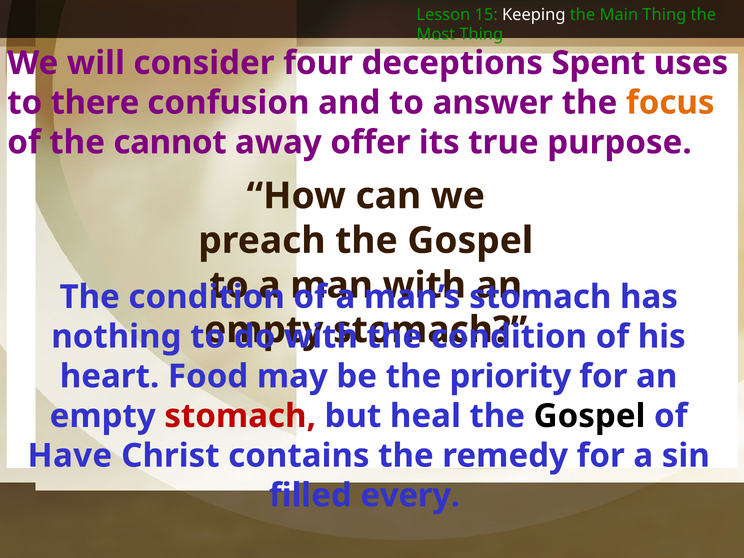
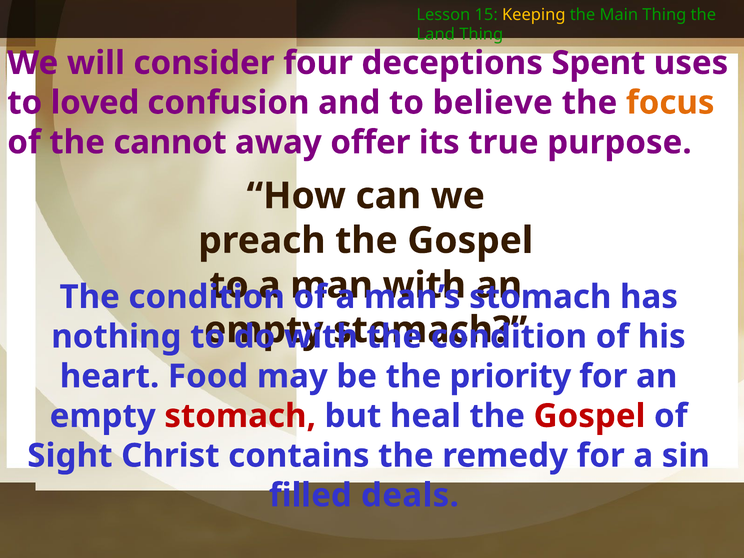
Keeping colour: white -> yellow (534, 15)
Most: Most -> Land (436, 35)
there: there -> loved (95, 103)
answer: answer -> believe (493, 103)
Gospel colour: black -> red (590, 416)
Have: Have -> Sight (70, 456)
every: every -> deals (410, 495)
